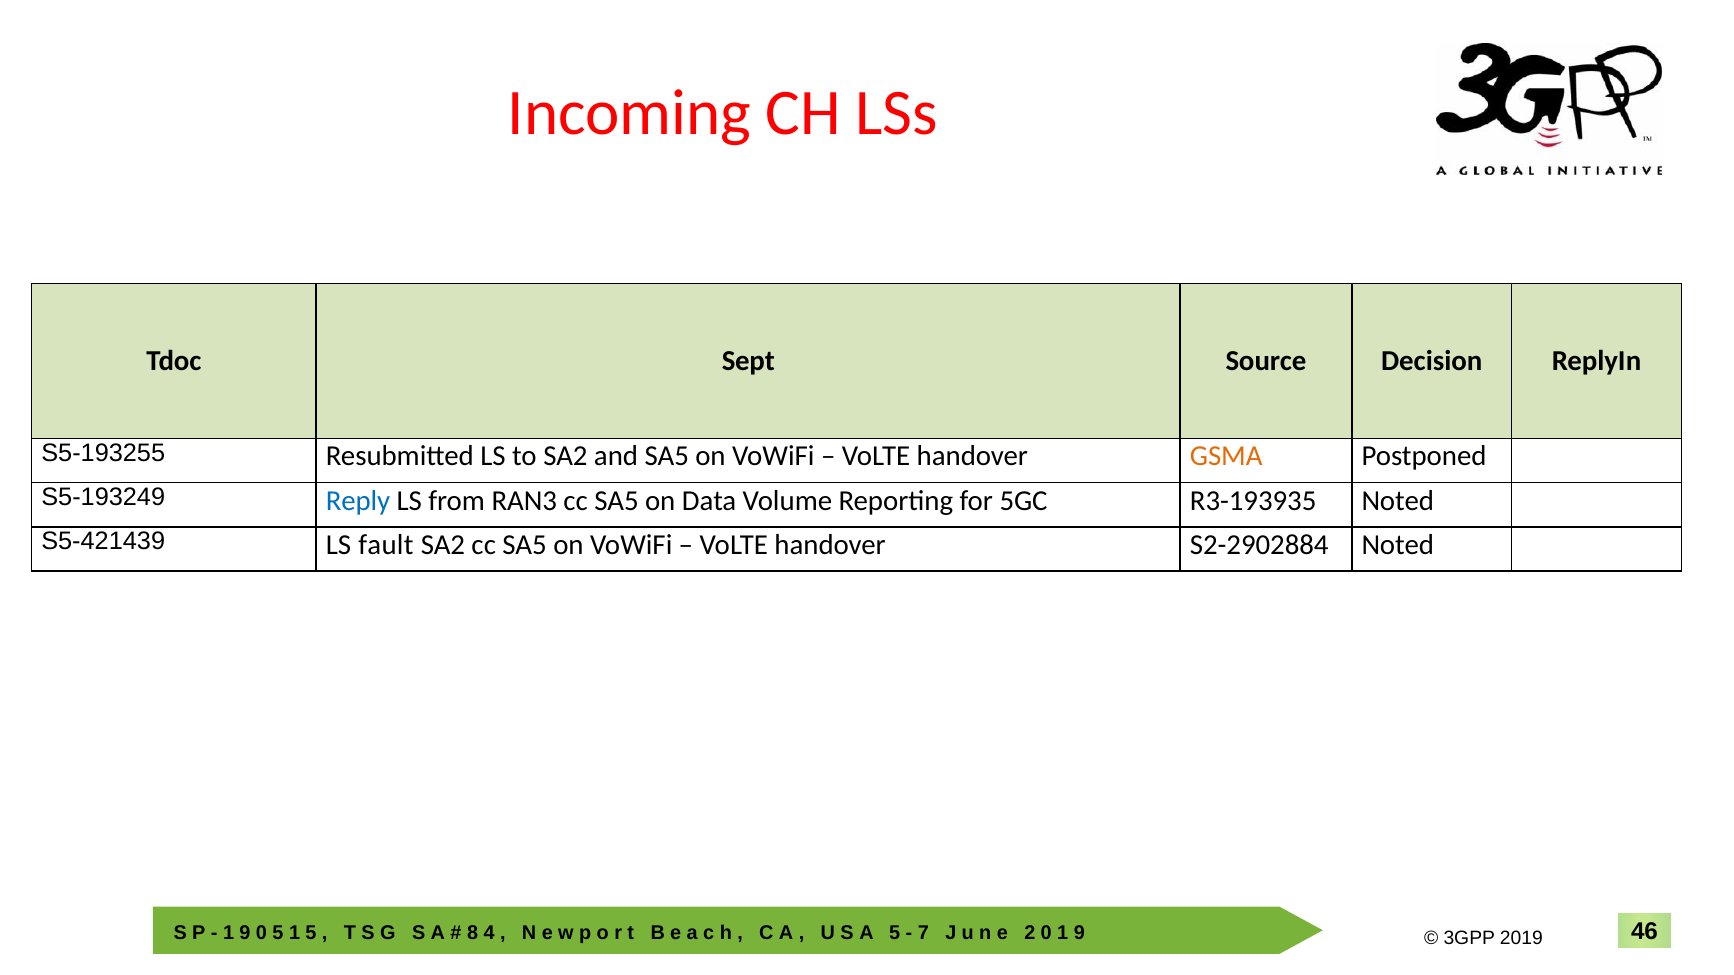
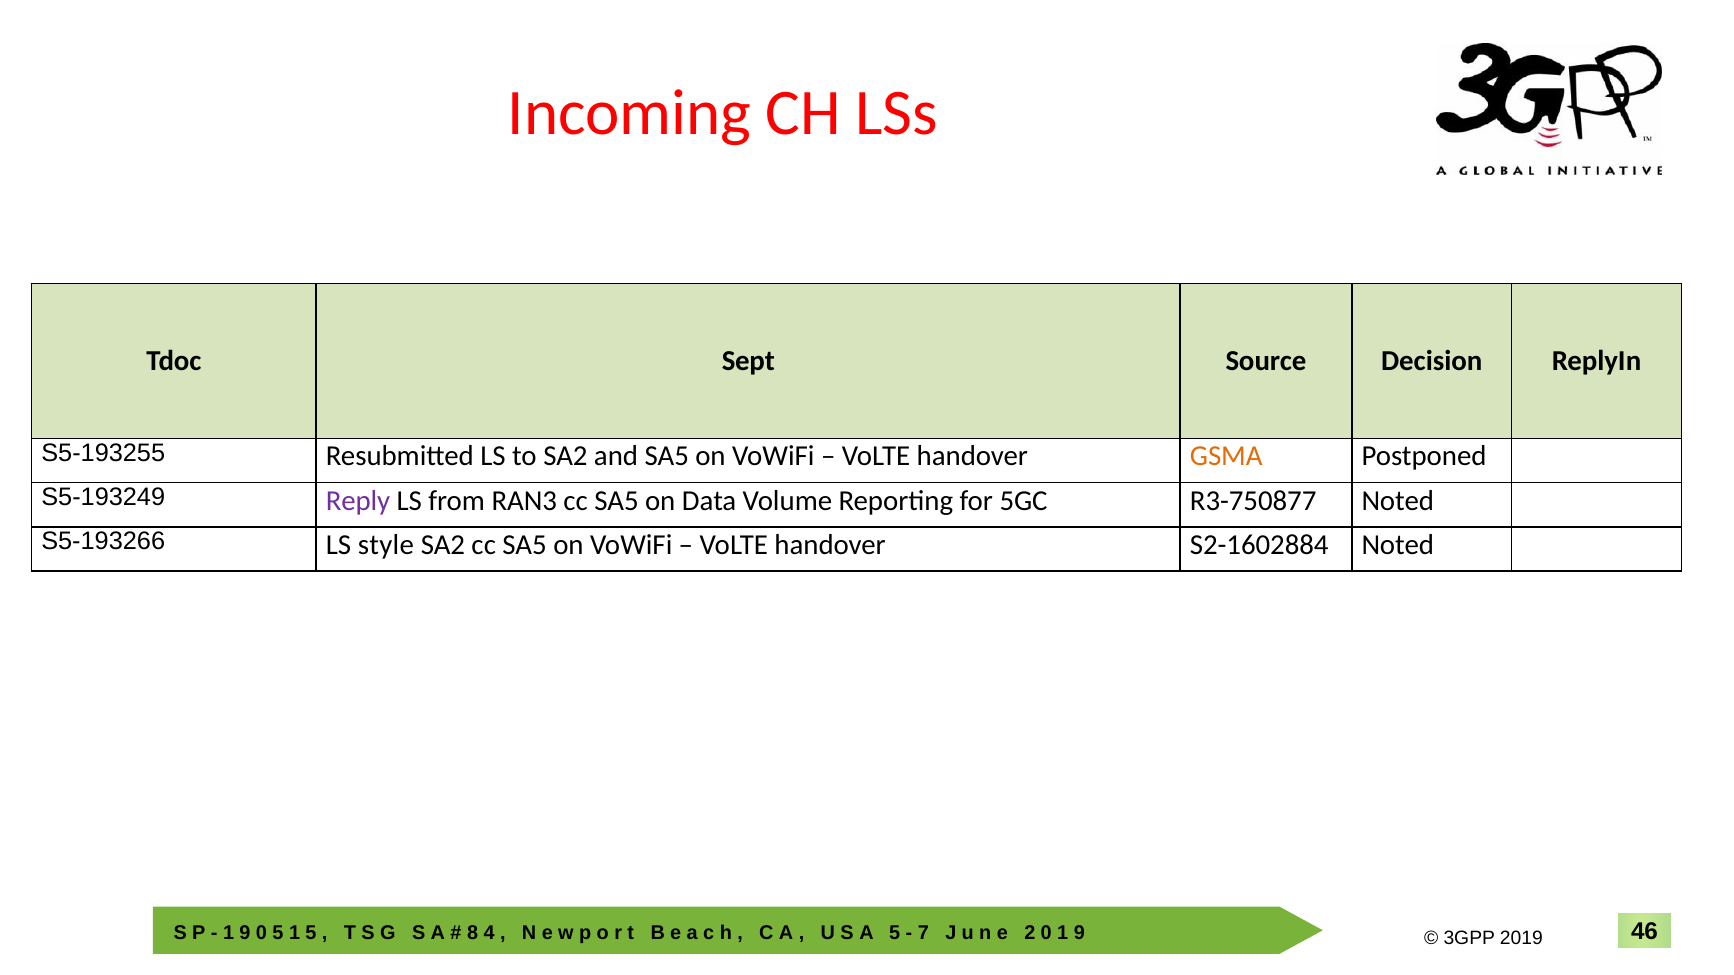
Reply colour: blue -> purple (358, 501)
R3-193935: R3-193935 -> R3-750877 (1253, 501)
S5-421439: S5-421439 -> S5-193266 (103, 542)
fault: fault -> style (386, 545)
S2-2902884: S2-2902884 -> S2-1602884 (1259, 545)
